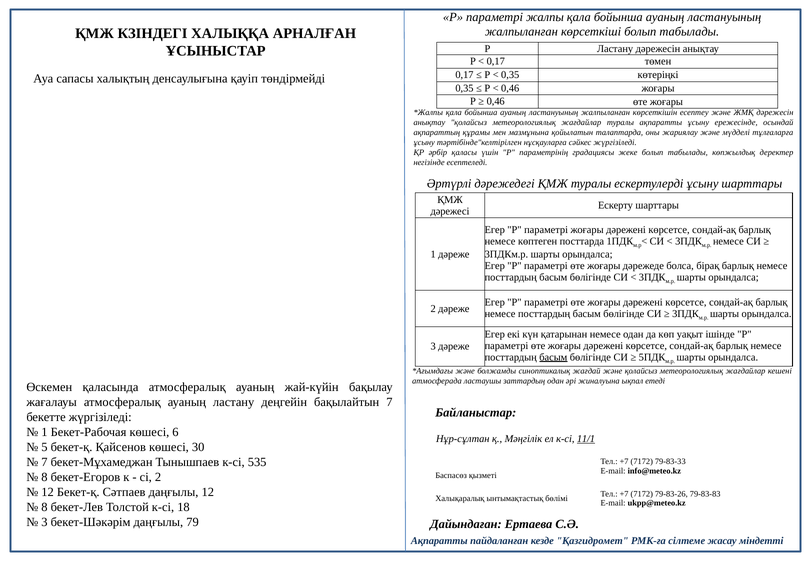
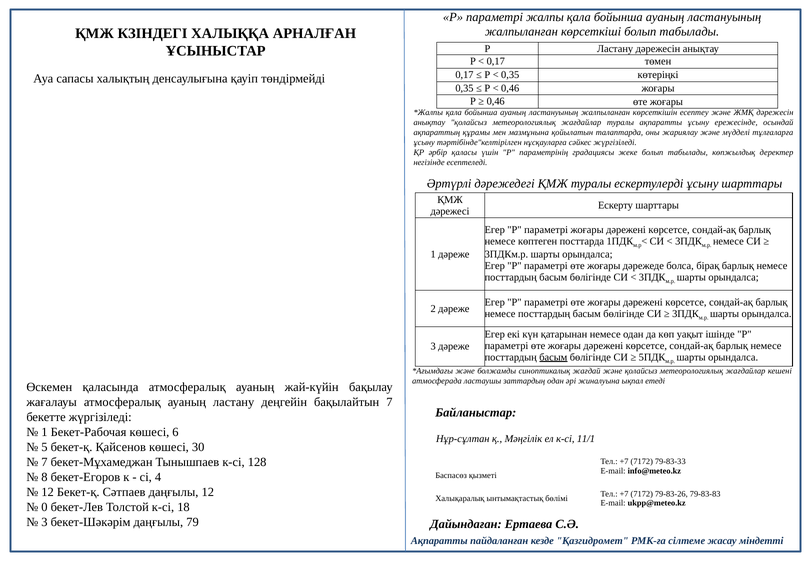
11/1 underline: present -> none (586, 439)
535: 535 -> 128 (257, 462)
сі 2: 2 -> 4 (158, 477)
8: 8 -> 0 (44, 507)
